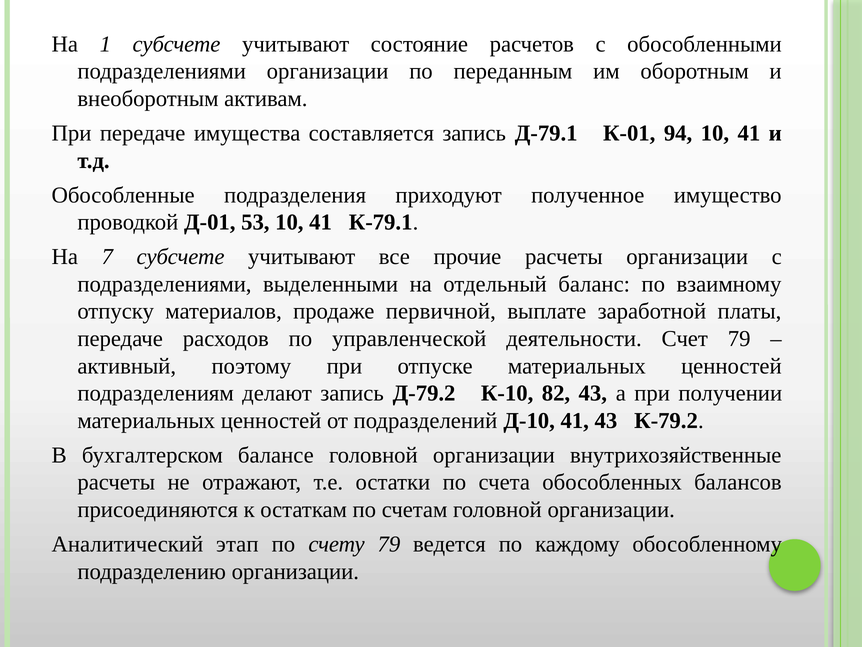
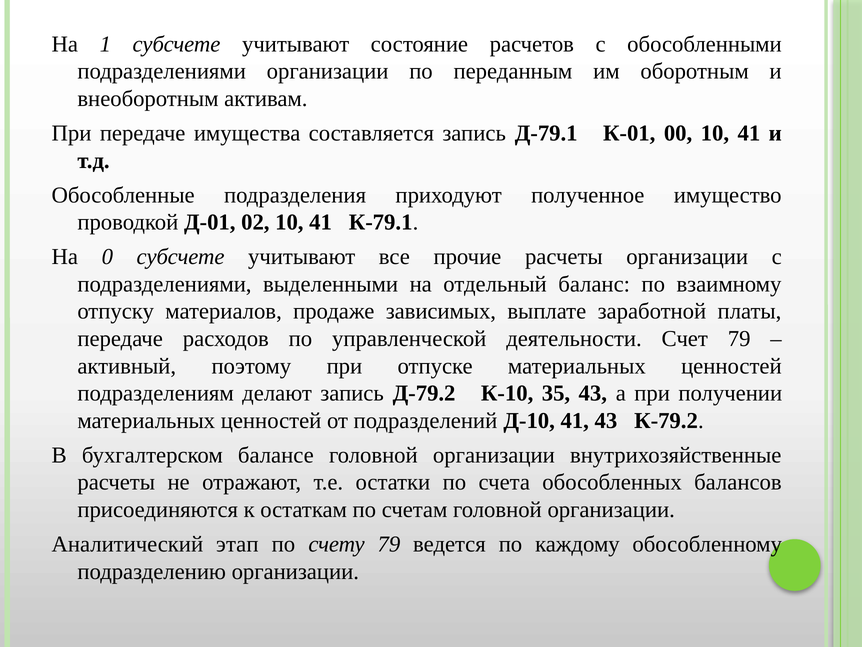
94: 94 -> 00 (678, 133)
53: 53 -> 02 (255, 222)
7: 7 -> 0 (107, 257)
первичной: первичной -> зависимых (441, 311)
82: 82 -> 35 (556, 393)
